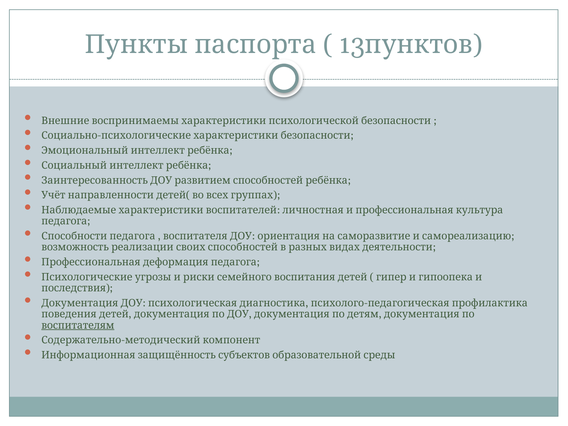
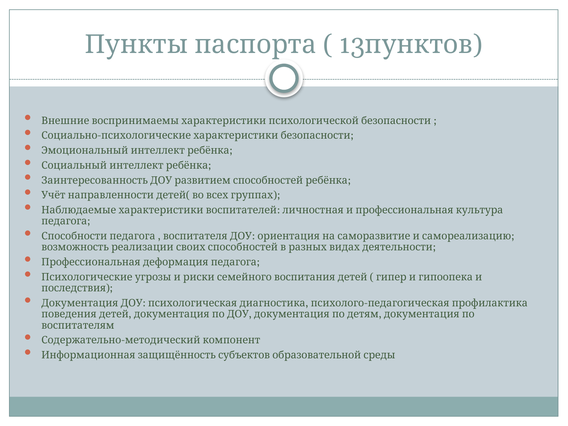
воспитателям underline: present -> none (78, 325)
